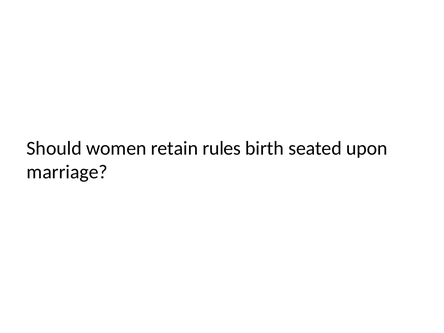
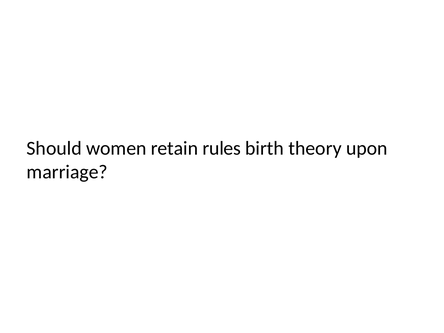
seated: seated -> theory (315, 148)
